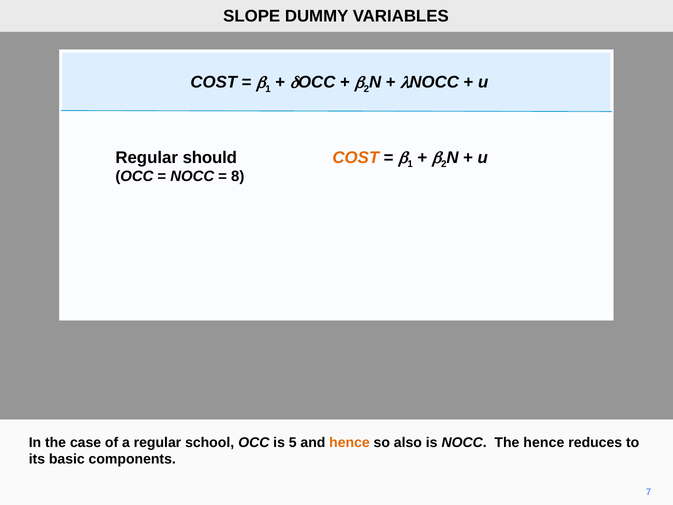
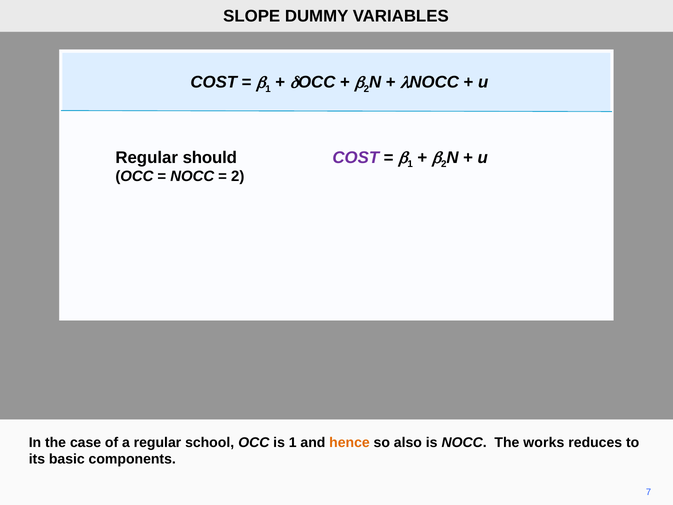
COST colour: orange -> purple (356, 157)
8: 8 -> 2 (238, 176)
is 5: 5 -> 1 (293, 442)
The hence: hence -> works (544, 442)
